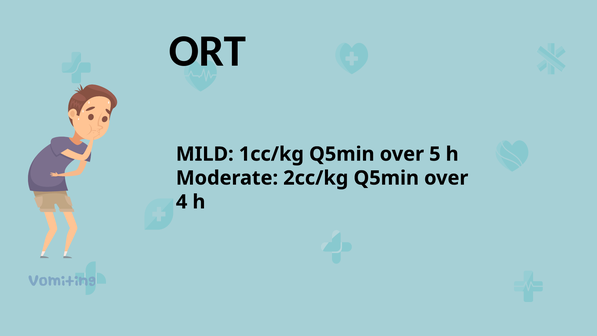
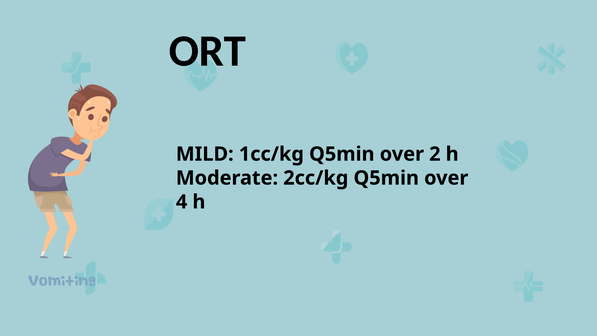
5: 5 -> 2 (435, 154)
